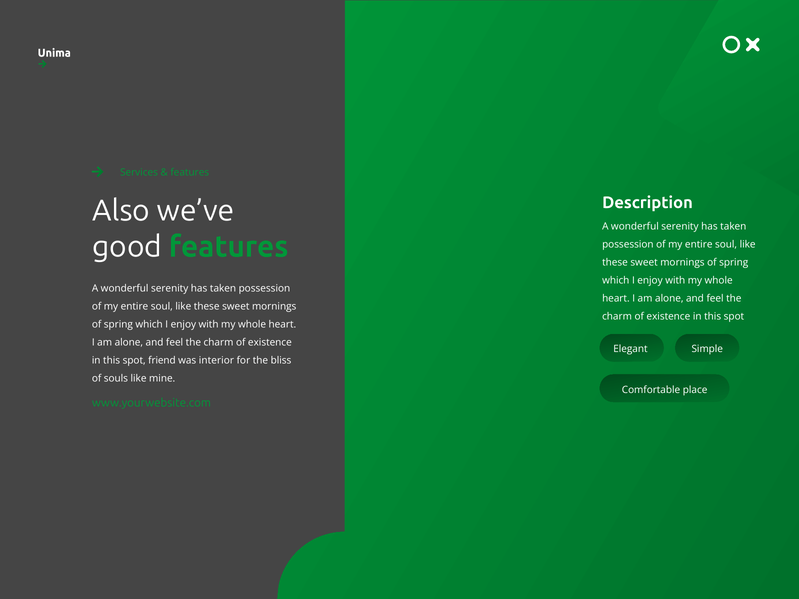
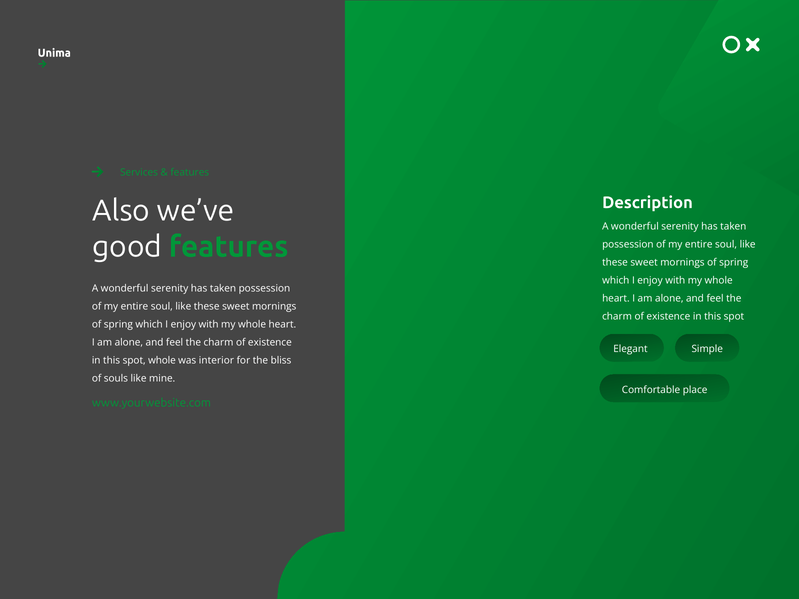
spot friend: friend -> whole (162, 361)
